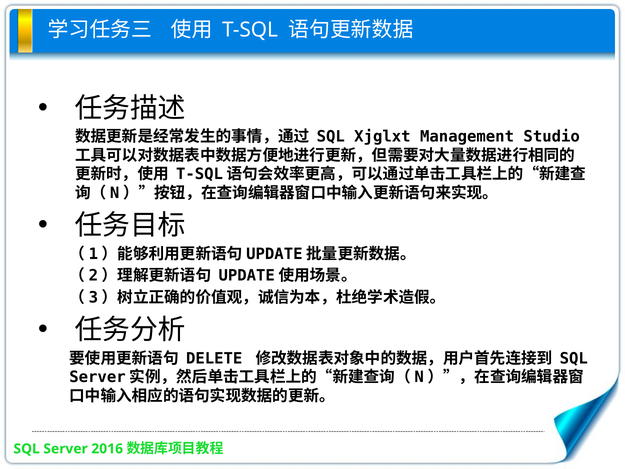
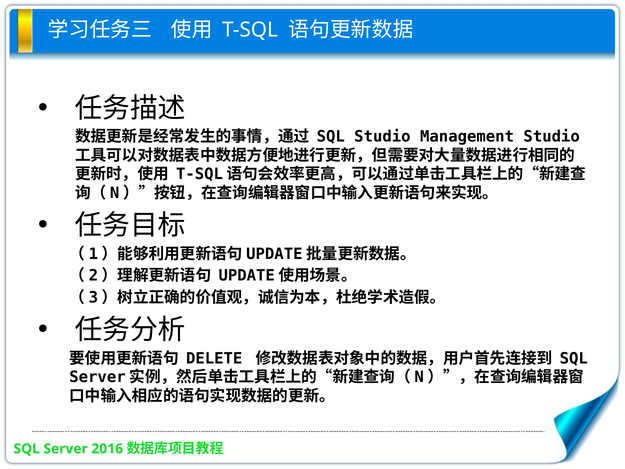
SQL Xjglxt: Xjglxt -> Studio (382, 137)
